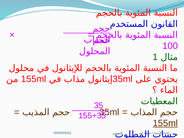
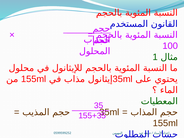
155ml underline: present -> none (165, 123)
